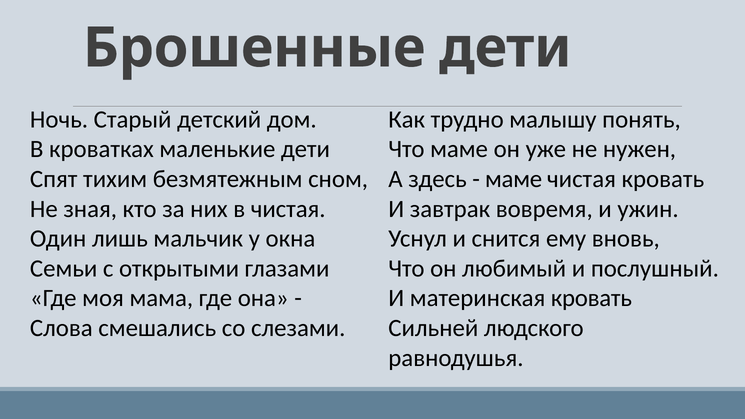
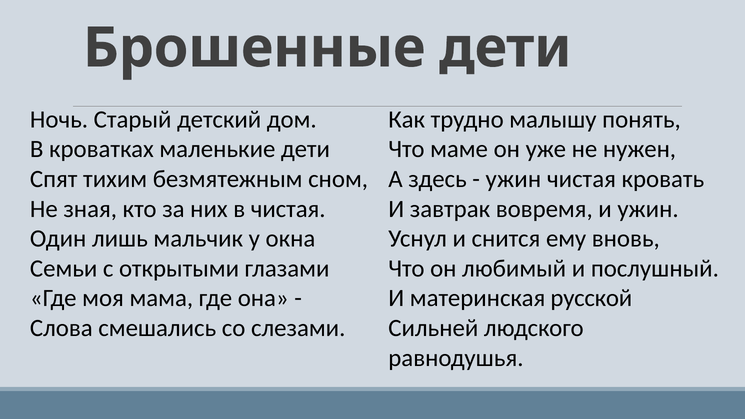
маме: маме -> ужин (513, 179)
материнская кровать: кровать -> русской (591, 298)
